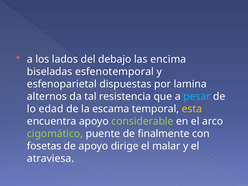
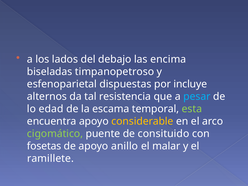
esfenotemporal: esfenotemporal -> timpanopetroso (115, 72)
lamina: lamina -> incluye (190, 84)
esta colour: yellow -> light green (192, 109)
considerable colour: light green -> yellow (142, 121)
finalmente: finalmente -> consituido (164, 134)
dirige: dirige -> anillo (125, 146)
atraviesa: atraviesa -> ramillete (50, 158)
